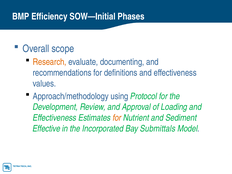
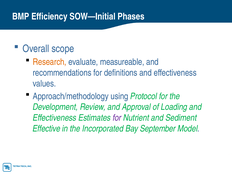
documenting: documenting -> measureable (122, 62)
for colour: orange -> purple (117, 118)
Submittals: Submittals -> September (158, 129)
